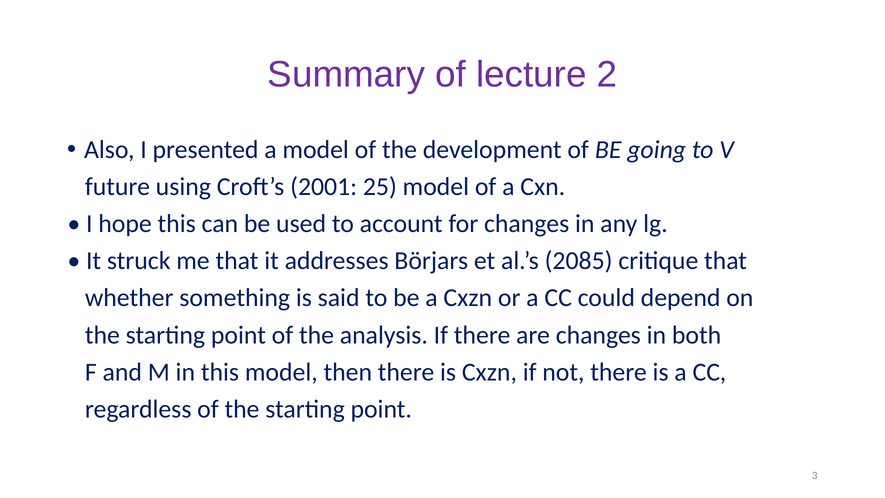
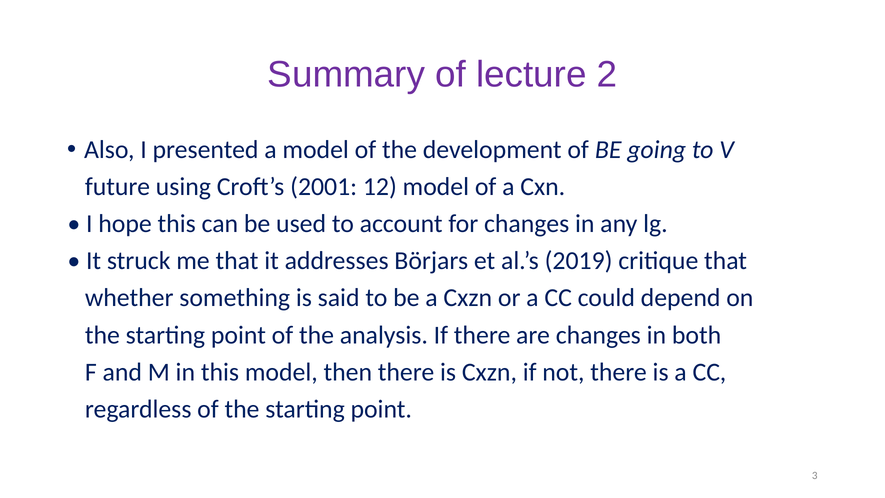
25: 25 -> 12 (380, 187)
2085: 2085 -> 2019 (579, 261)
